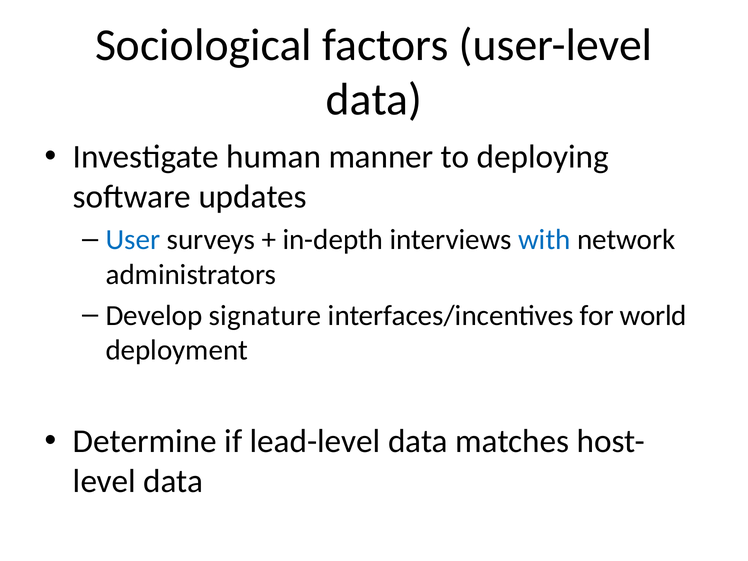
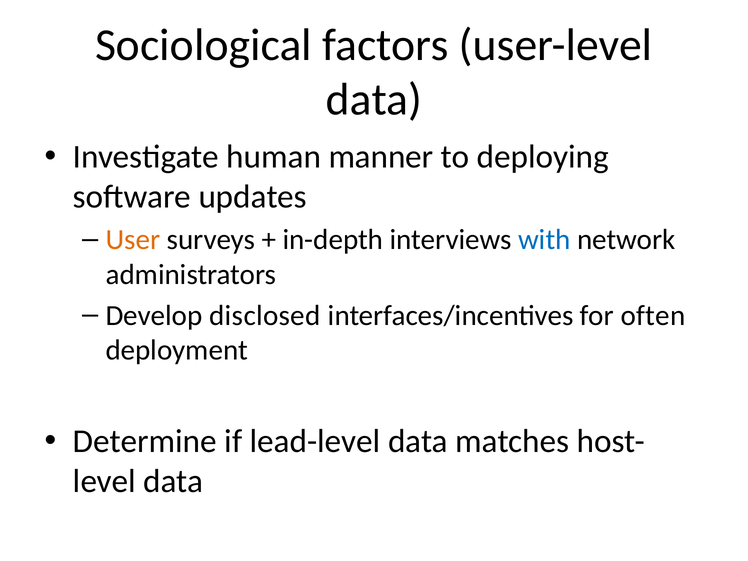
User colour: blue -> orange (133, 240)
signature: signature -> disclosed (265, 315)
world: world -> often (653, 315)
